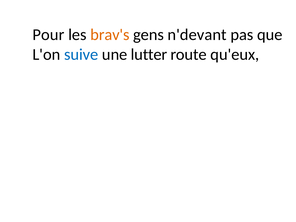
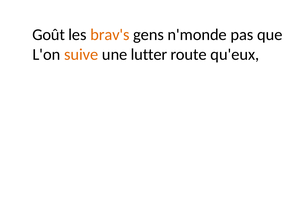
Pour: Pour -> Goût (49, 35)
n'devant: n'devant -> n'monde (197, 35)
suive colour: blue -> orange (81, 54)
